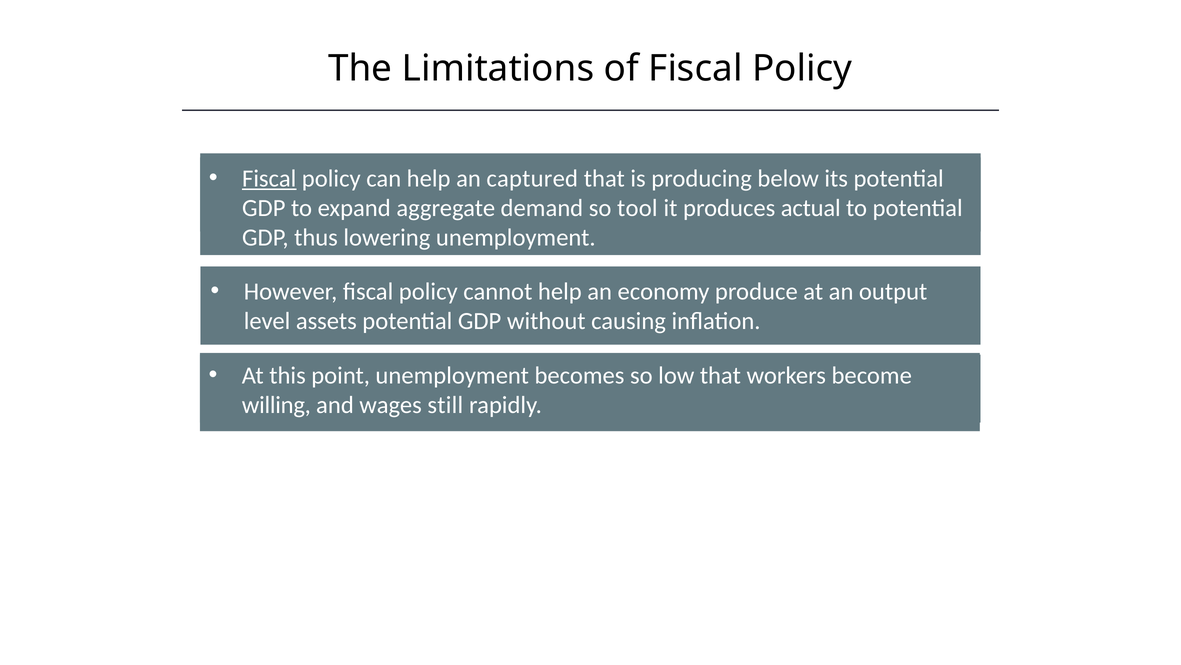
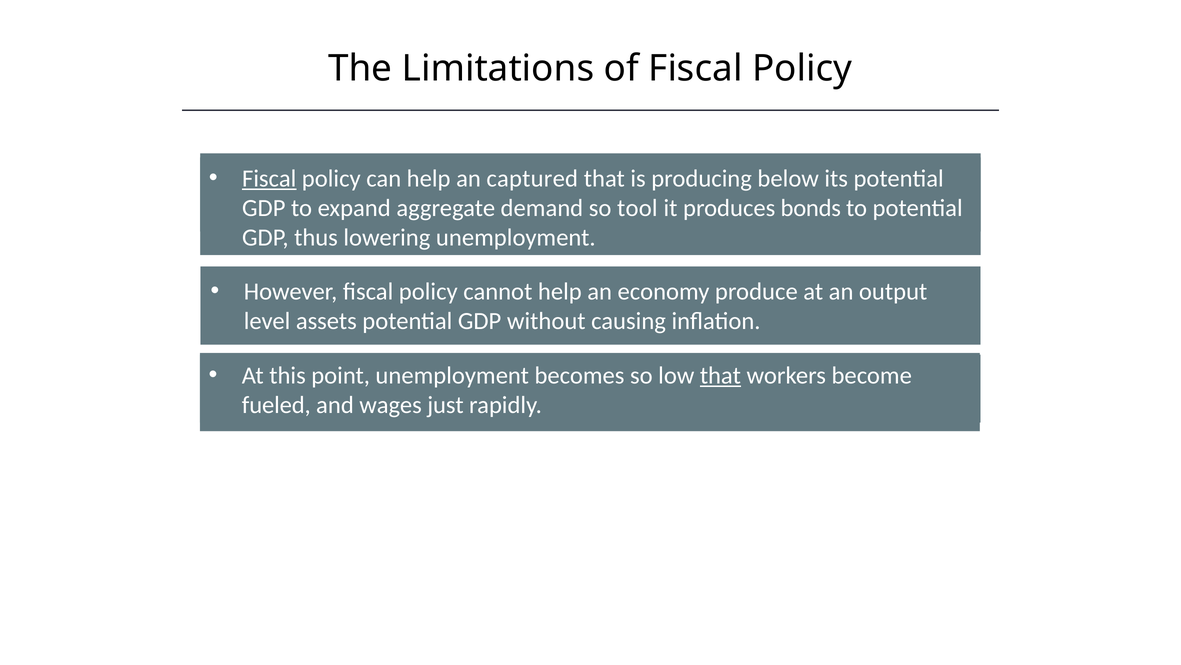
actual: actual -> bonds (811, 208)
that underline: none -> present (720, 375)
willing: willing -> fueled (276, 405)
still: still -> just (445, 405)
